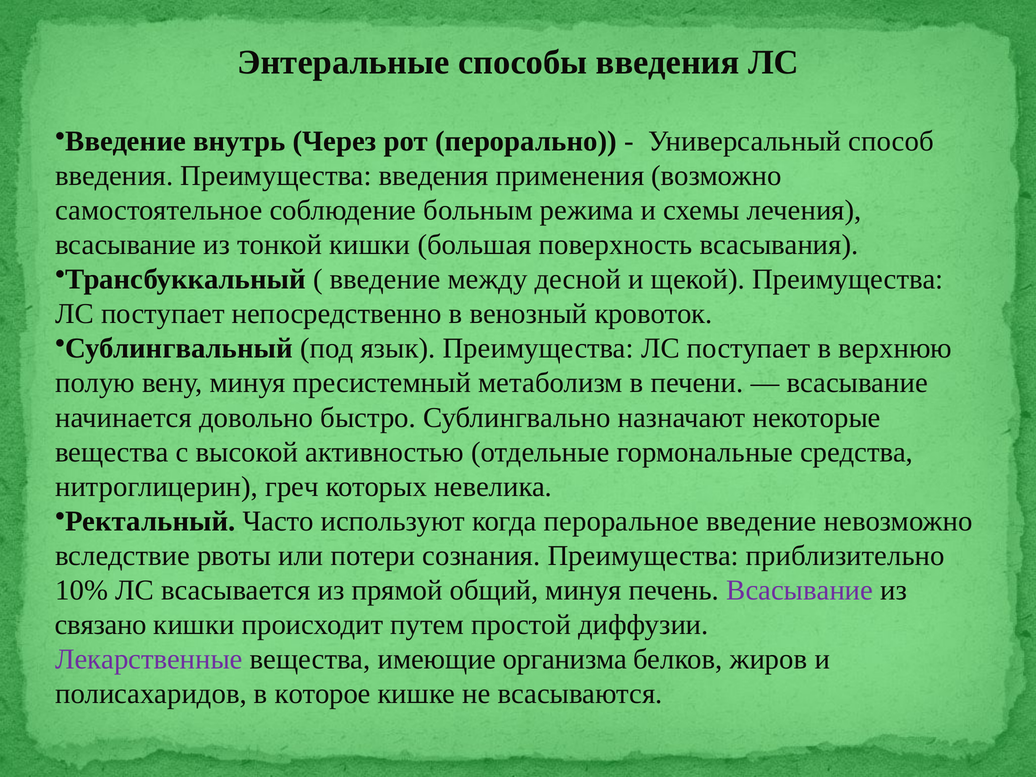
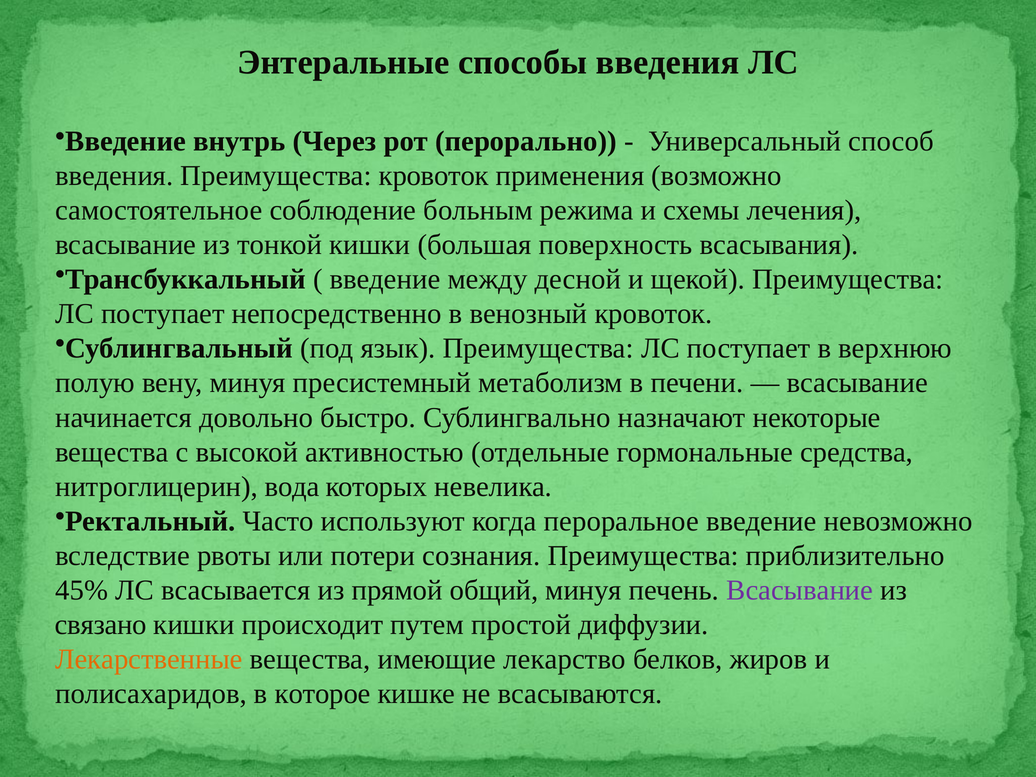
Преимущества введения: введения -> кровоток (434, 176)
греч: греч -> вода (292, 487)
10%: 10% -> 45% (82, 590)
Лекарственные colour: purple -> orange (149, 659)
организма: организма -> лекарство (564, 659)
